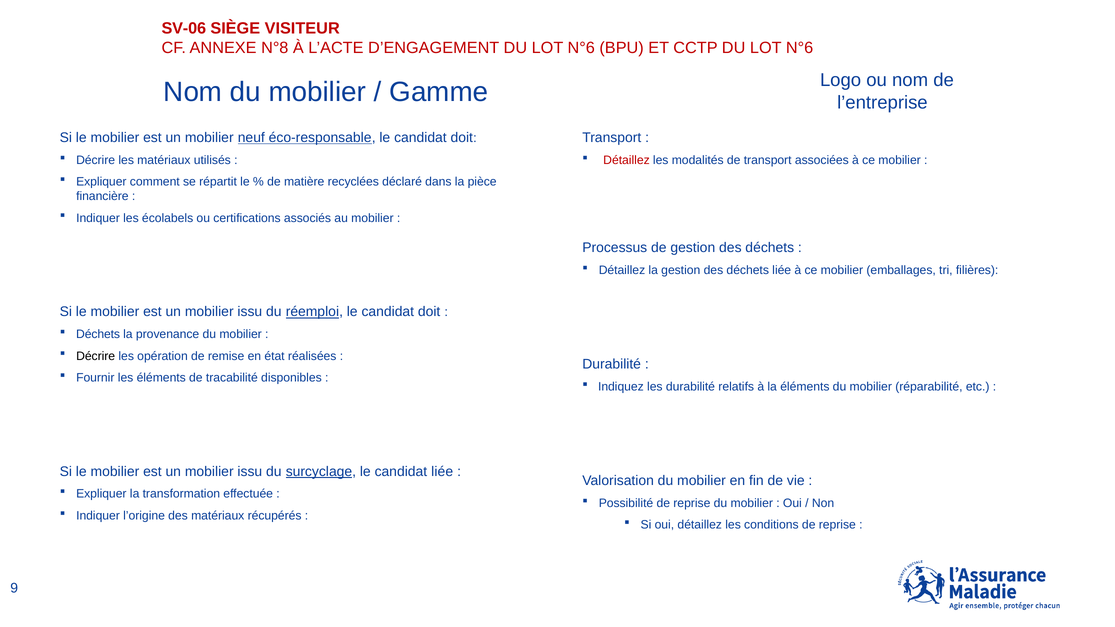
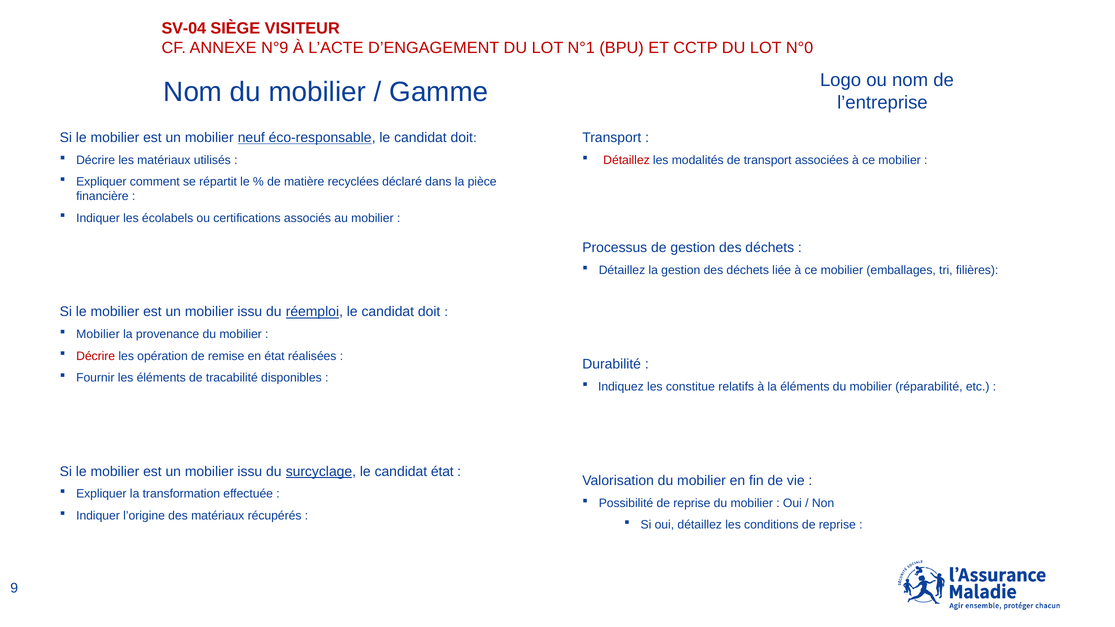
SV-06: SV-06 -> SV-04 (184, 28)
N°8: N°8 -> N°9 (275, 48)
D’ENGAGEMENT DU LOT N°6: N°6 -> N°1 (581, 48)
CCTP DU LOT N°6: N°6 -> N°0 (800, 48)
Déchets: Déchets -> Mobilier (98, 334)
Décrire colour: black -> red (96, 356)
les durabilité: durabilité -> constitue (690, 387)
candidat liée: liée -> état (442, 472)
